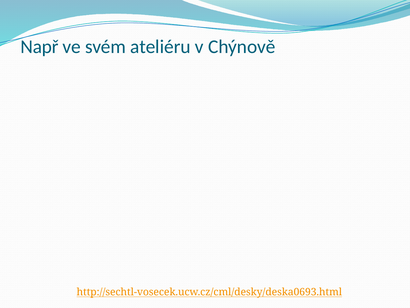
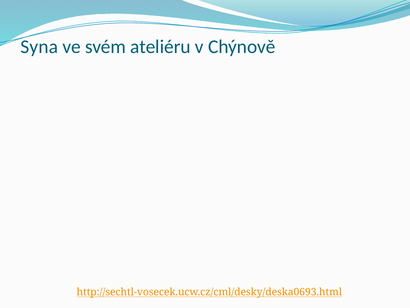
Např: Např -> Syna (39, 47)
